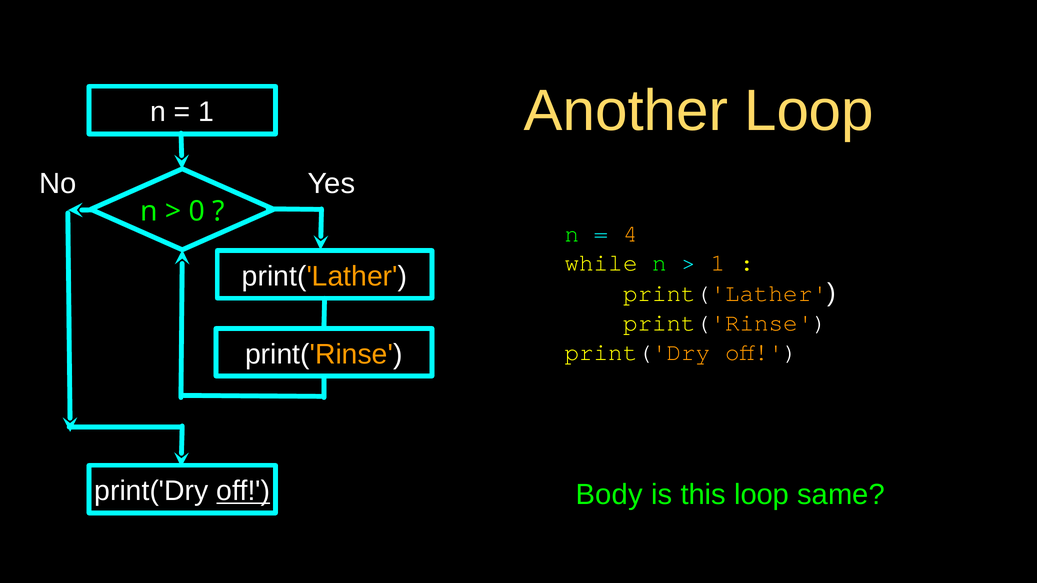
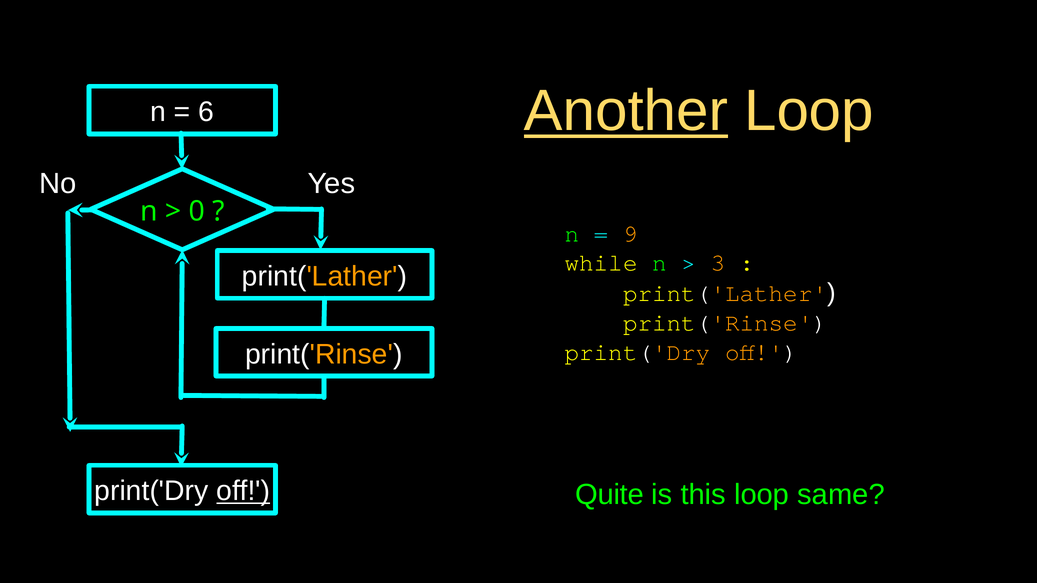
Another underline: none -> present (626, 111)
1: 1 -> 6 (206, 112)
4: 4 -> 9 (630, 234)
1: 1 -> 3 (718, 263)
Body: Body -> Quite (610, 495)
